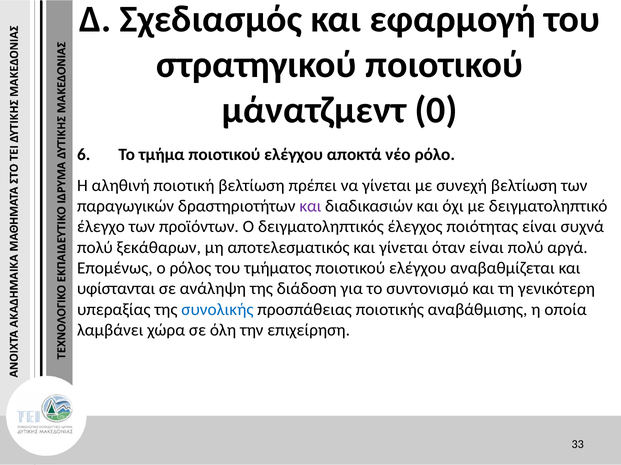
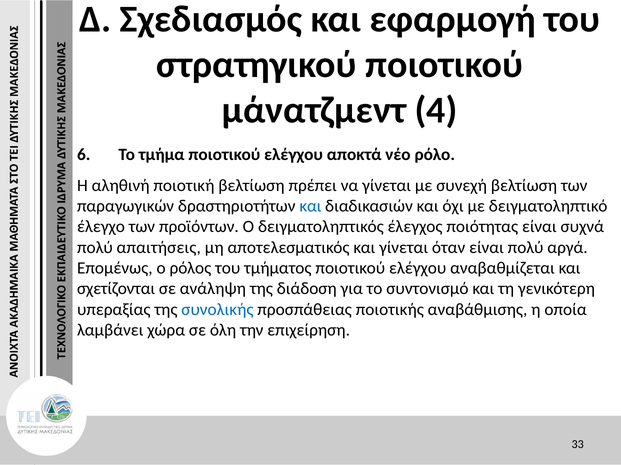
0: 0 -> 4 (436, 110)
και colour: purple -> blue (310, 206)
ξεκάθαρων: ξεκάθαρων -> απαιτήσεις (159, 248)
υφίστανται: υφίστανται -> σχετίζονται (116, 289)
